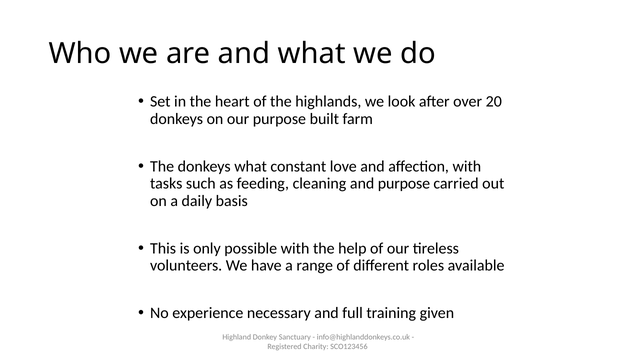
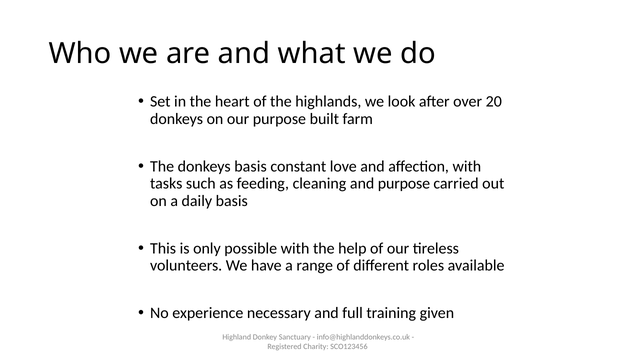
donkeys what: what -> basis (251, 167)
